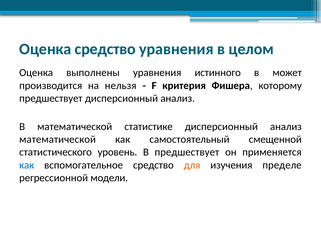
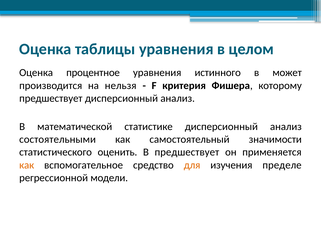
Оценка средство: средство -> таблицы (105, 49)
выполнены: выполнены -> процентное (93, 73)
математической: математической -> состоятельными (58, 140)
смещенной: смещенной -> значимости (275, 140)
уровень: уровень -> оценить (117, 153)
как colour: blue -> orange (27, 166)
